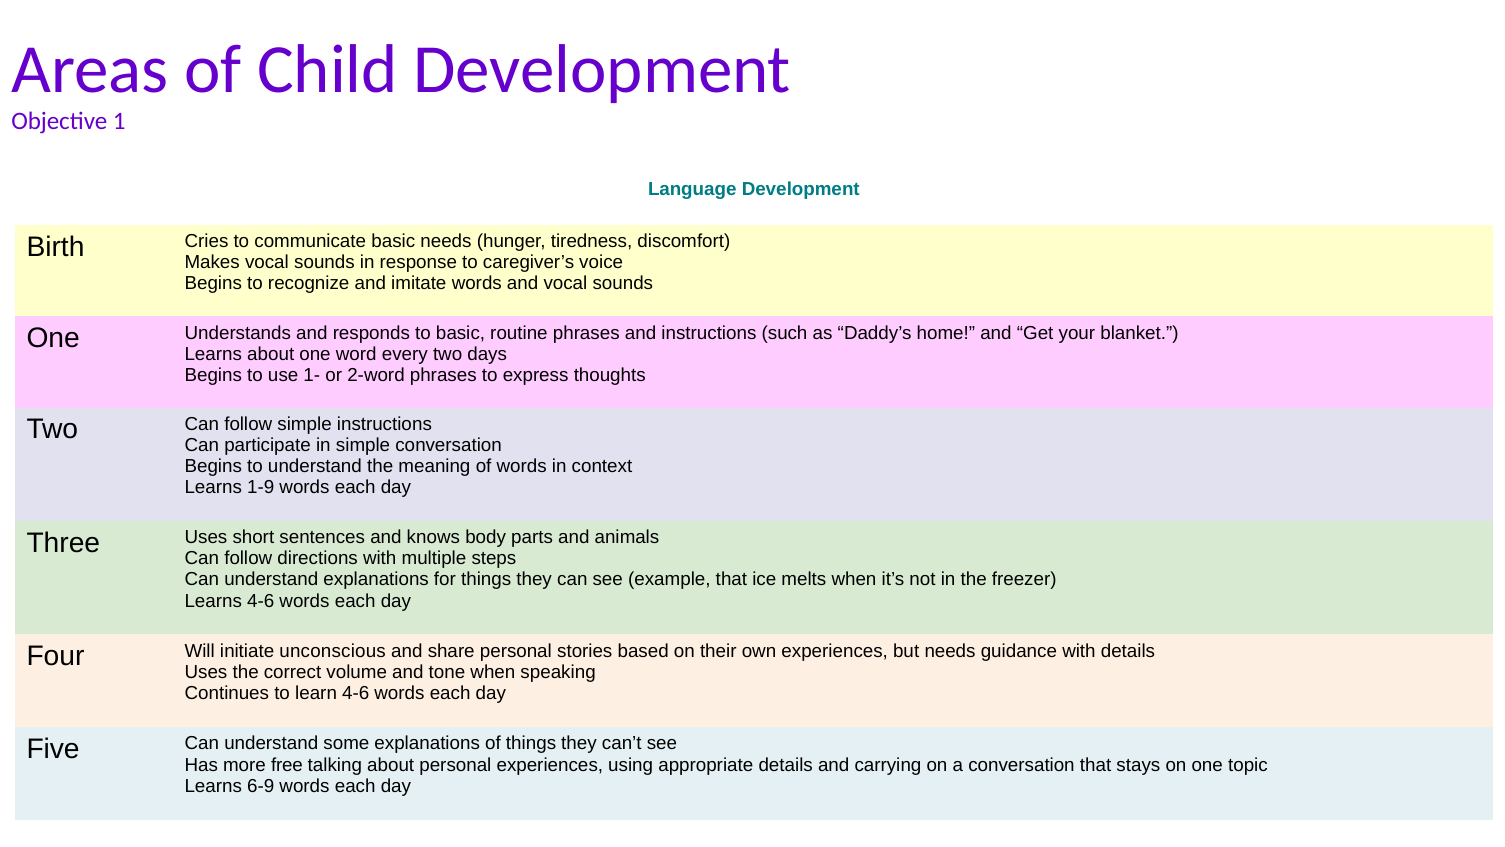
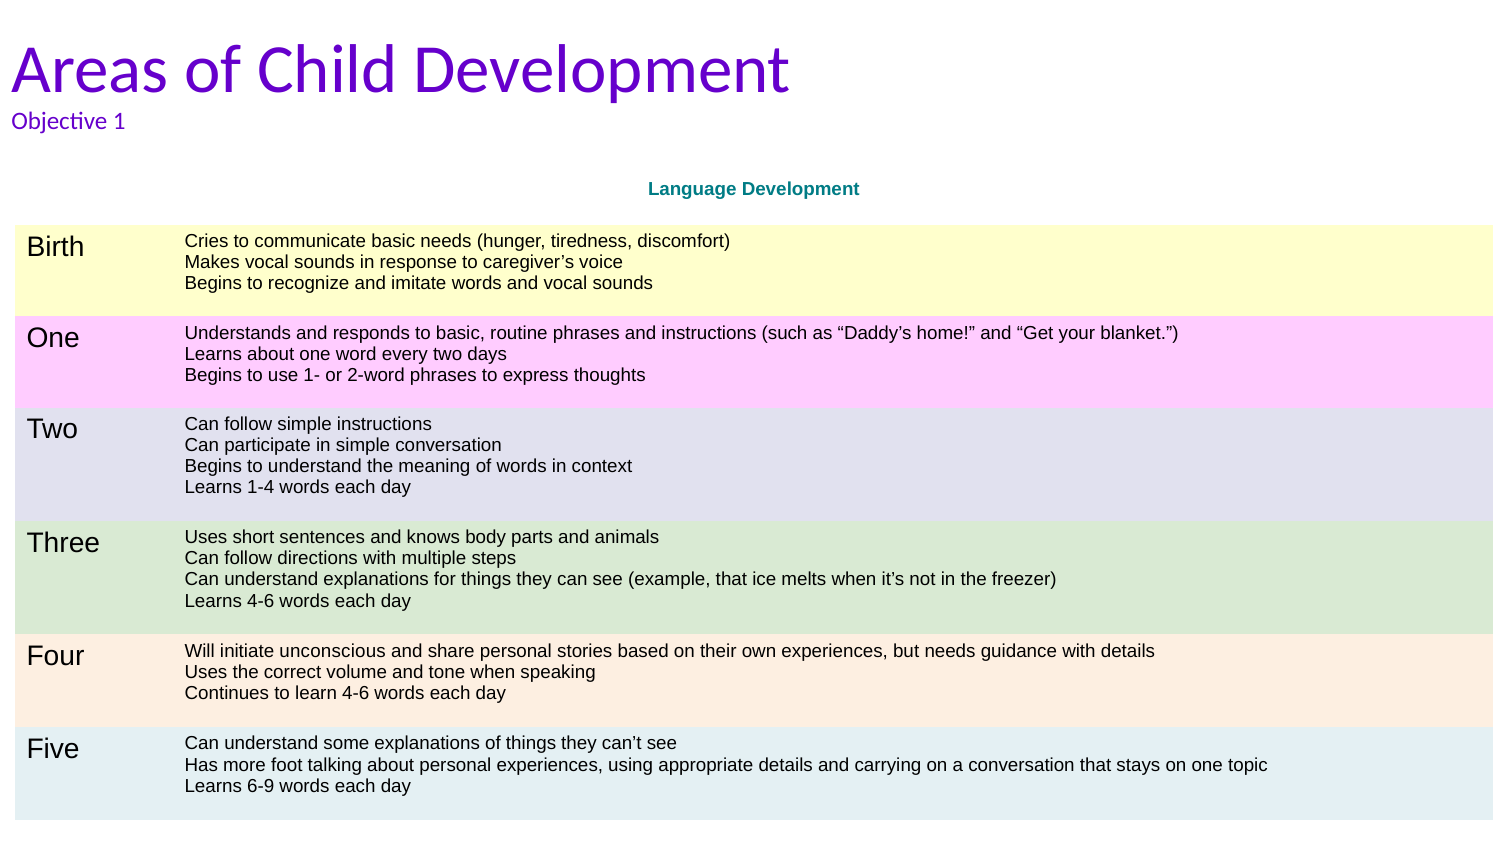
1-9: 1-9 -> 1-4 (261, 487)
free: free -> foot (287, 764)
